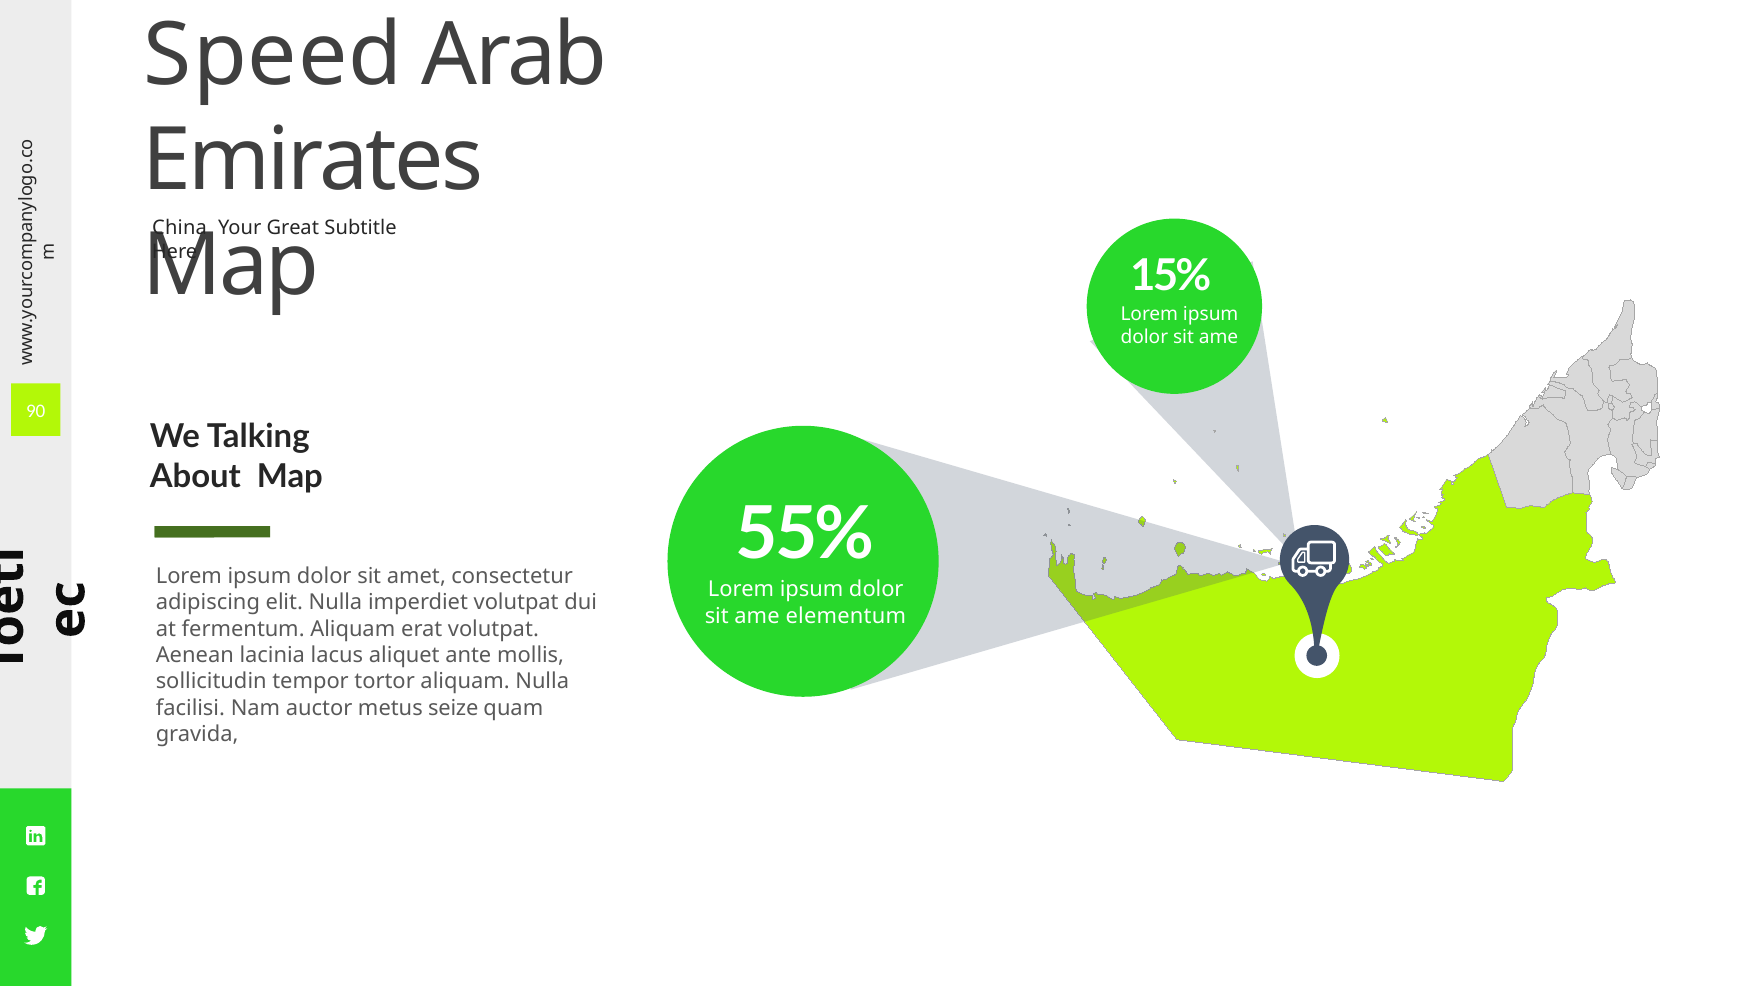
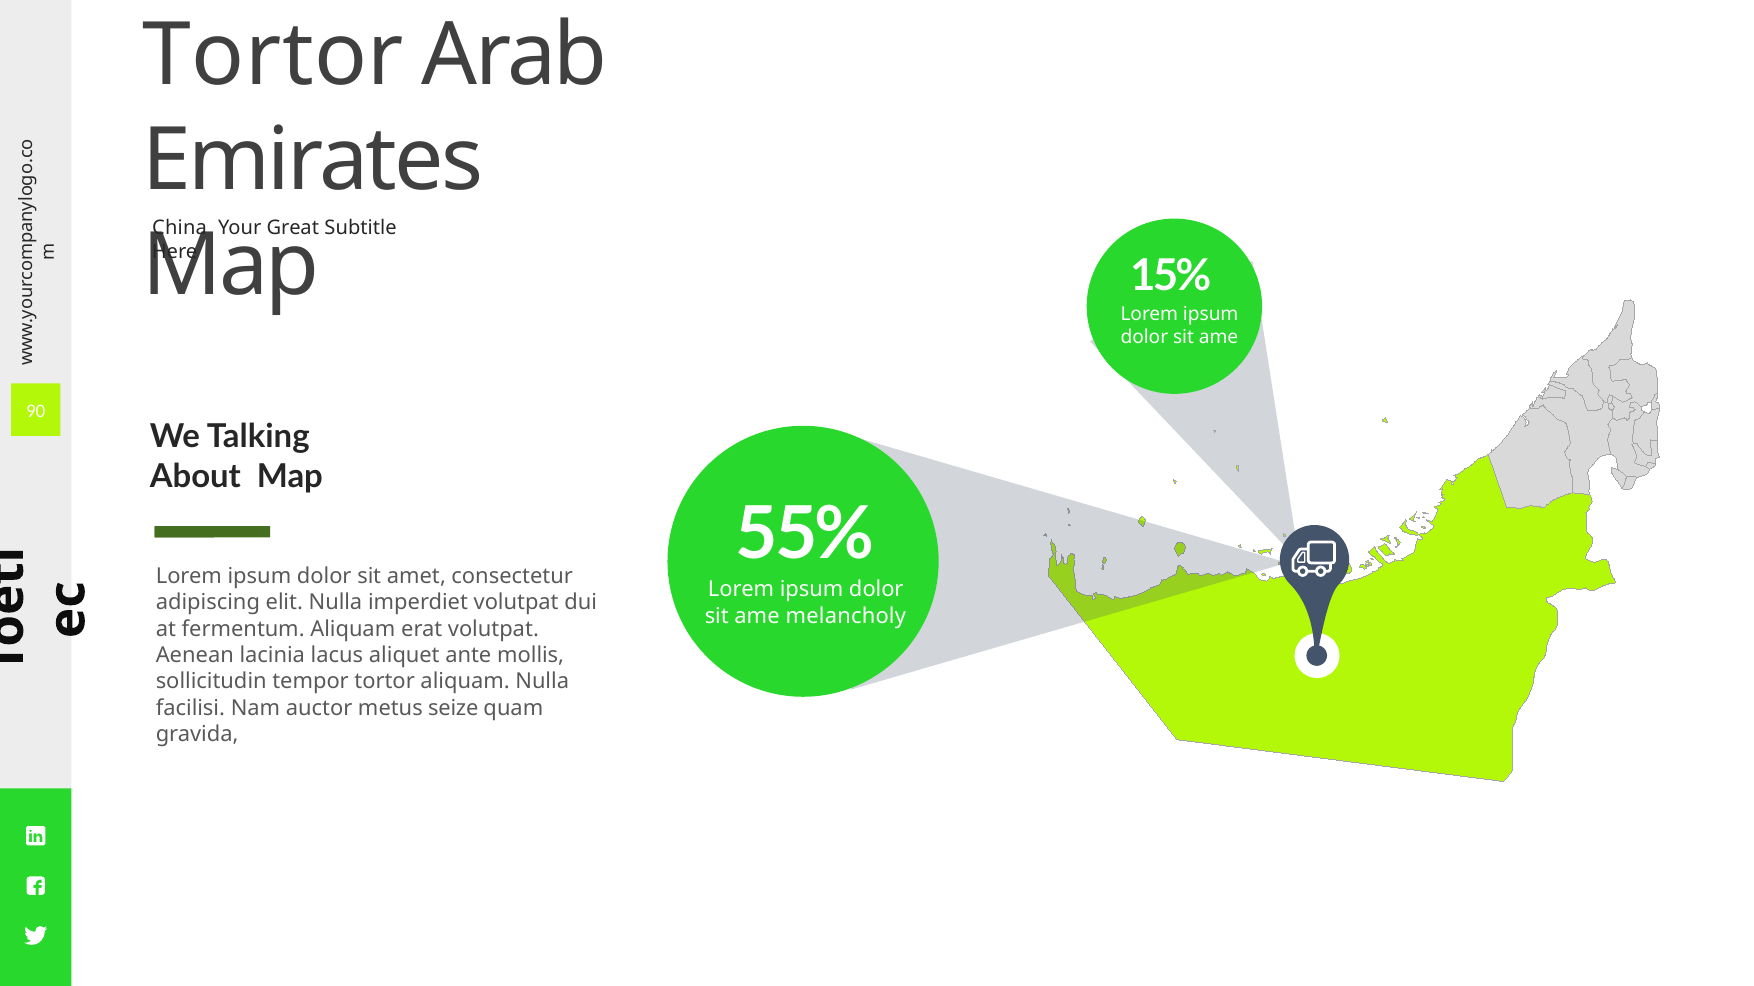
Speed: Speed -> Tortor (273, 56)
elementum: elementum -> melancholy (846, 616)
